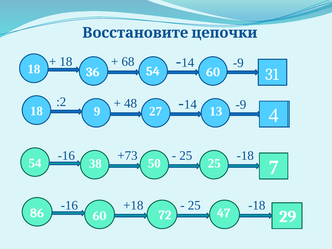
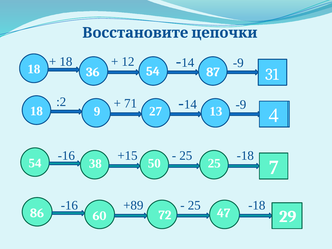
68: 68 -> 12 (128, 62)
54 60: 60 -> 87 (213, 72)
48: 48 -> 71 (131, 103)
+73: +73 -> +15 (127, 156)
+18: +18 -> +89 (133, 205)
